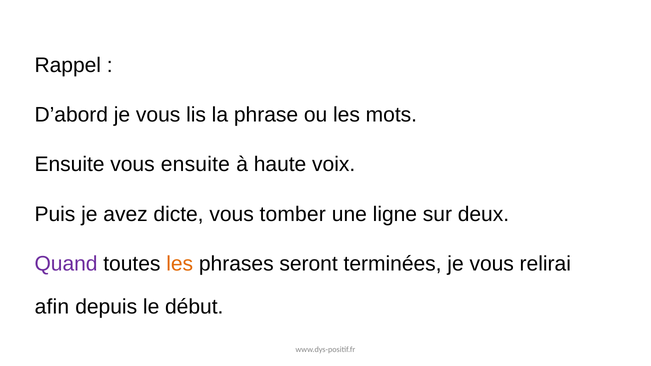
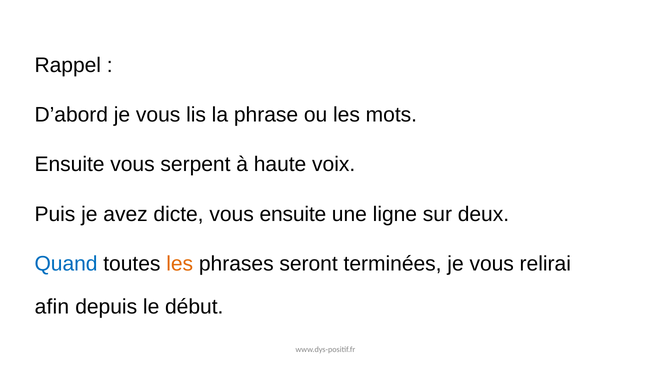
vous ensuite: ensuite -> serpent (195, 165)
vous tomber: tomber -> ensuite (293, 214)
Quand colour: purple -> blue (66, 264)
